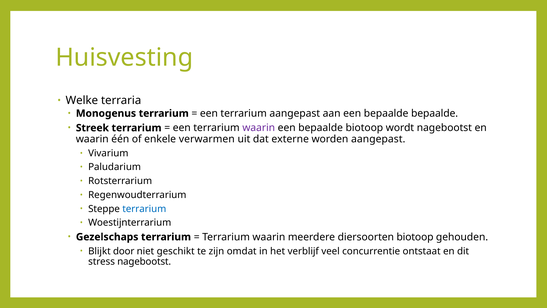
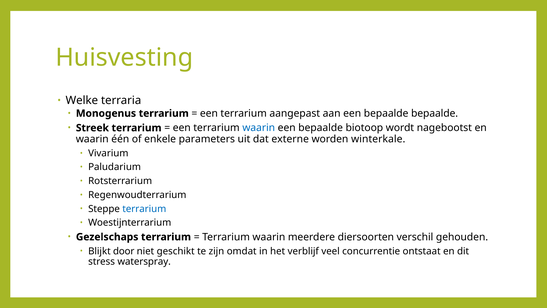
waarin colour: purple -> blue (259, 128)
verwarmen: verwarmen -> parameters (207, 139)
worden aangepast: aangepast -> winterkale (378, 139)
diersoorten biotoop: biotoop -> verschil (415, 237)
stress nagebootst: nagebootst -> waterspray (144, 261)
